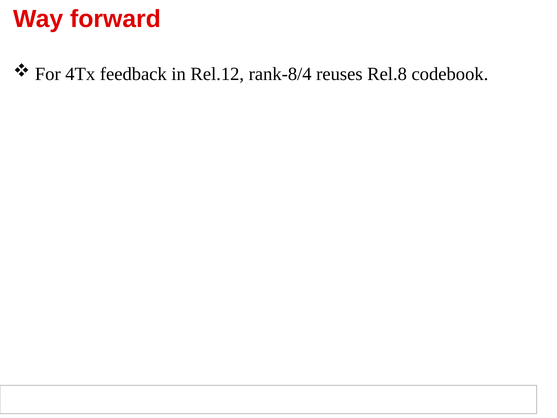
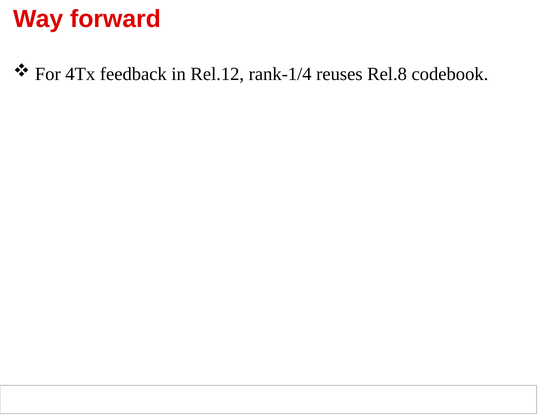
rank-8/4: rank-8/4 -> rank-1/4 (280, 74)
